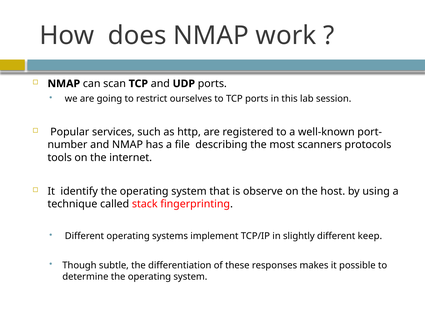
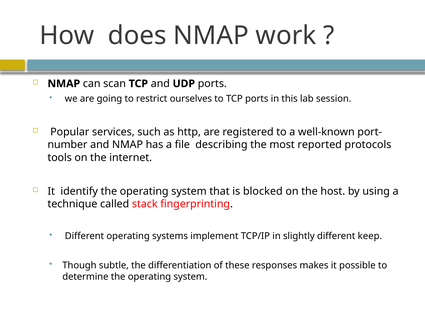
scanners: scanners -> reported (320, 145)
observe: observe -> blocked (263, 191)
